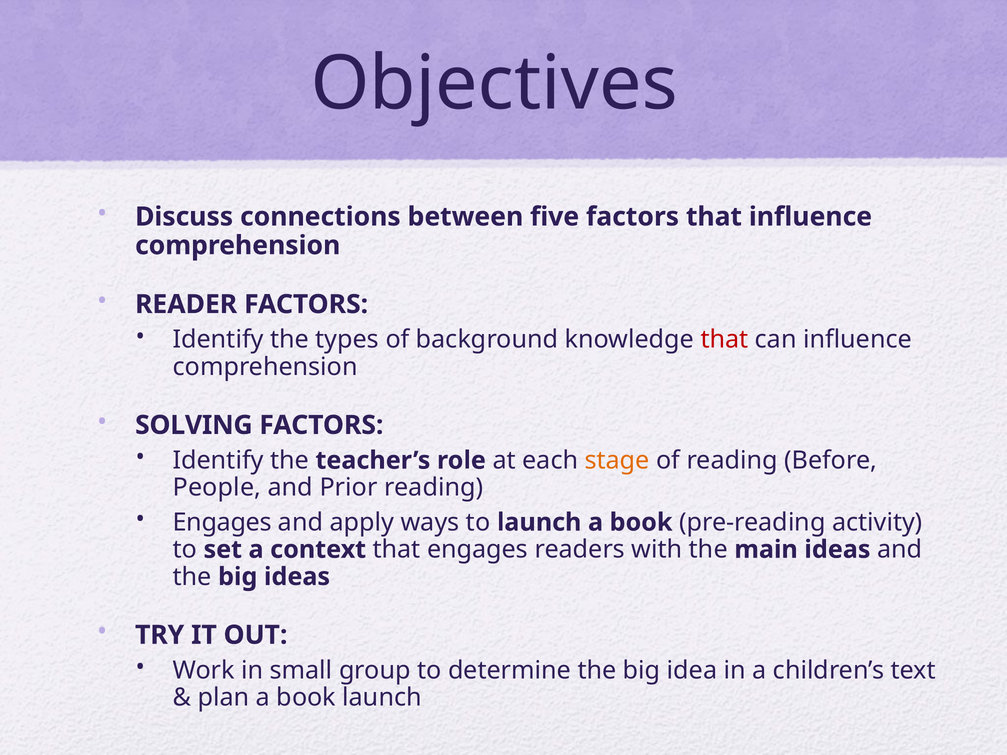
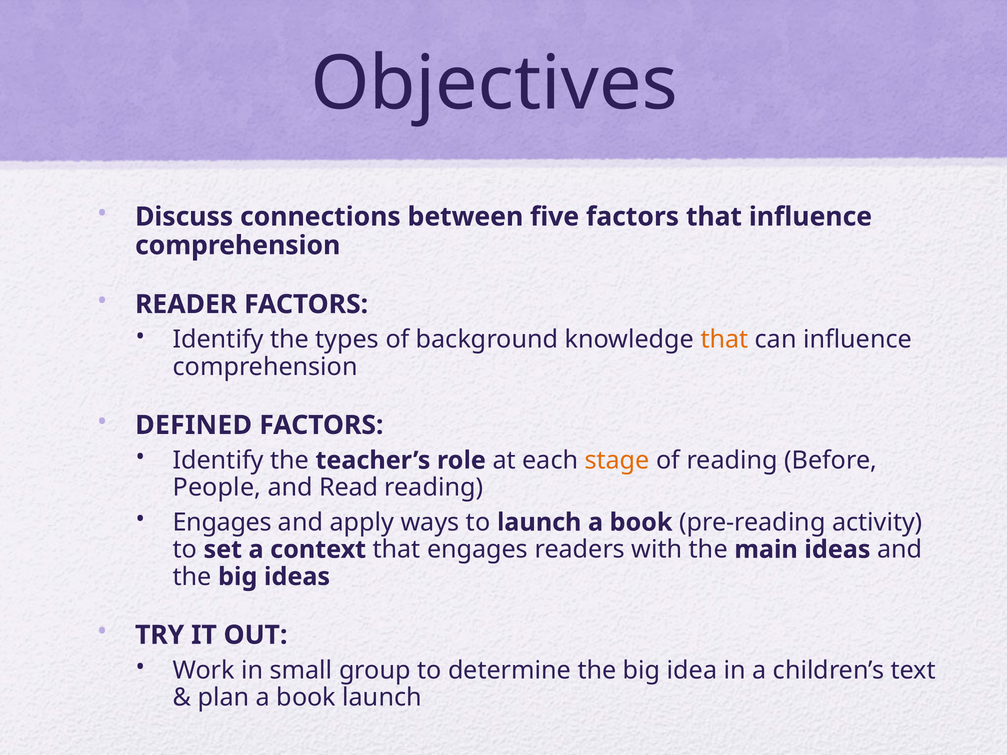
that colour: red -> orange (724, 340)
SOLVING: SOLVING -> DEFINED (194, 425)
Prior: Prior -> Read (349, 488)
